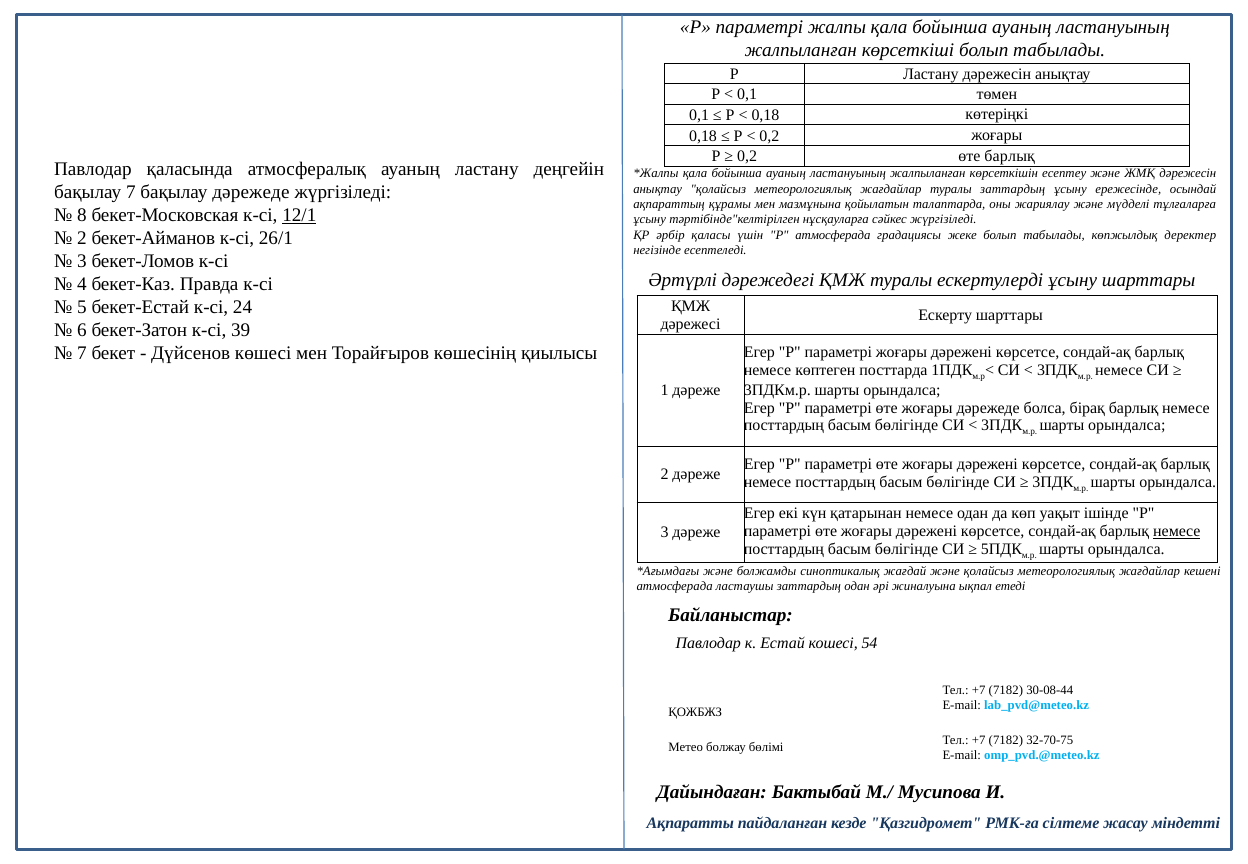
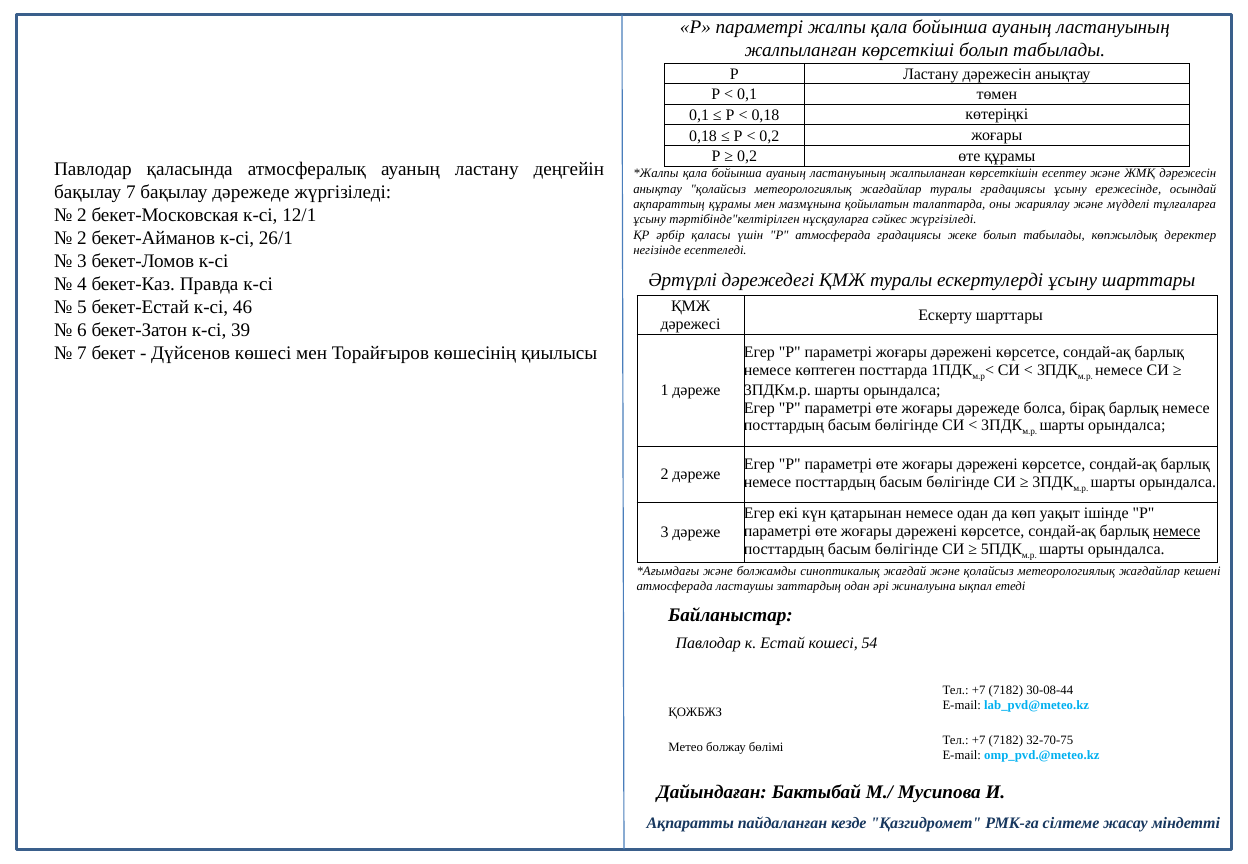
өте барлық: барлық -> құрамы (1010, 156)
туралы заттардың: заттардың -> градациясы (1013, 189)
8: 8 -> 2 (82, 215)
12/1 underline: present -> none (299, 215)
24: 24 -> 46 (243, 307)
